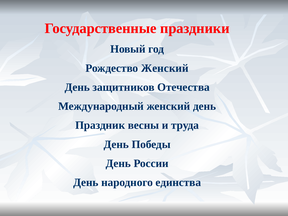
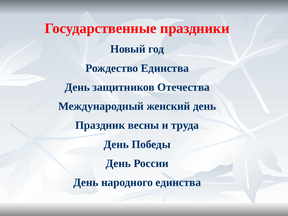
Рождество Женский: Женский -> Единства (165, 68)
